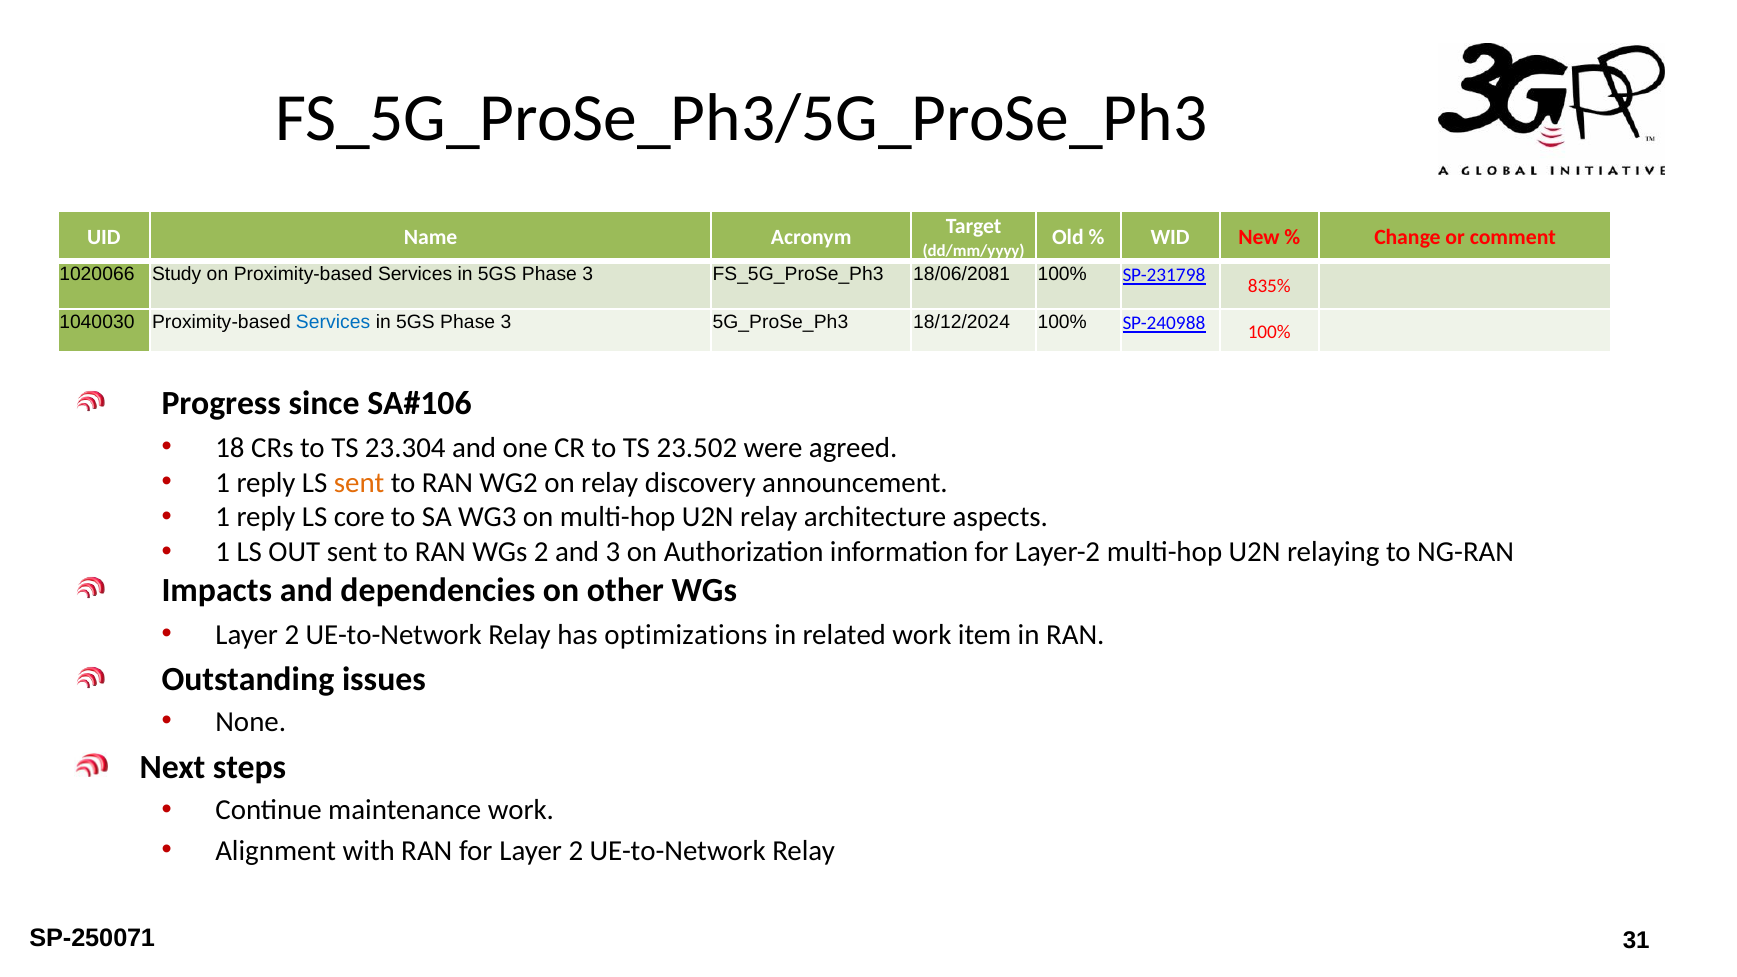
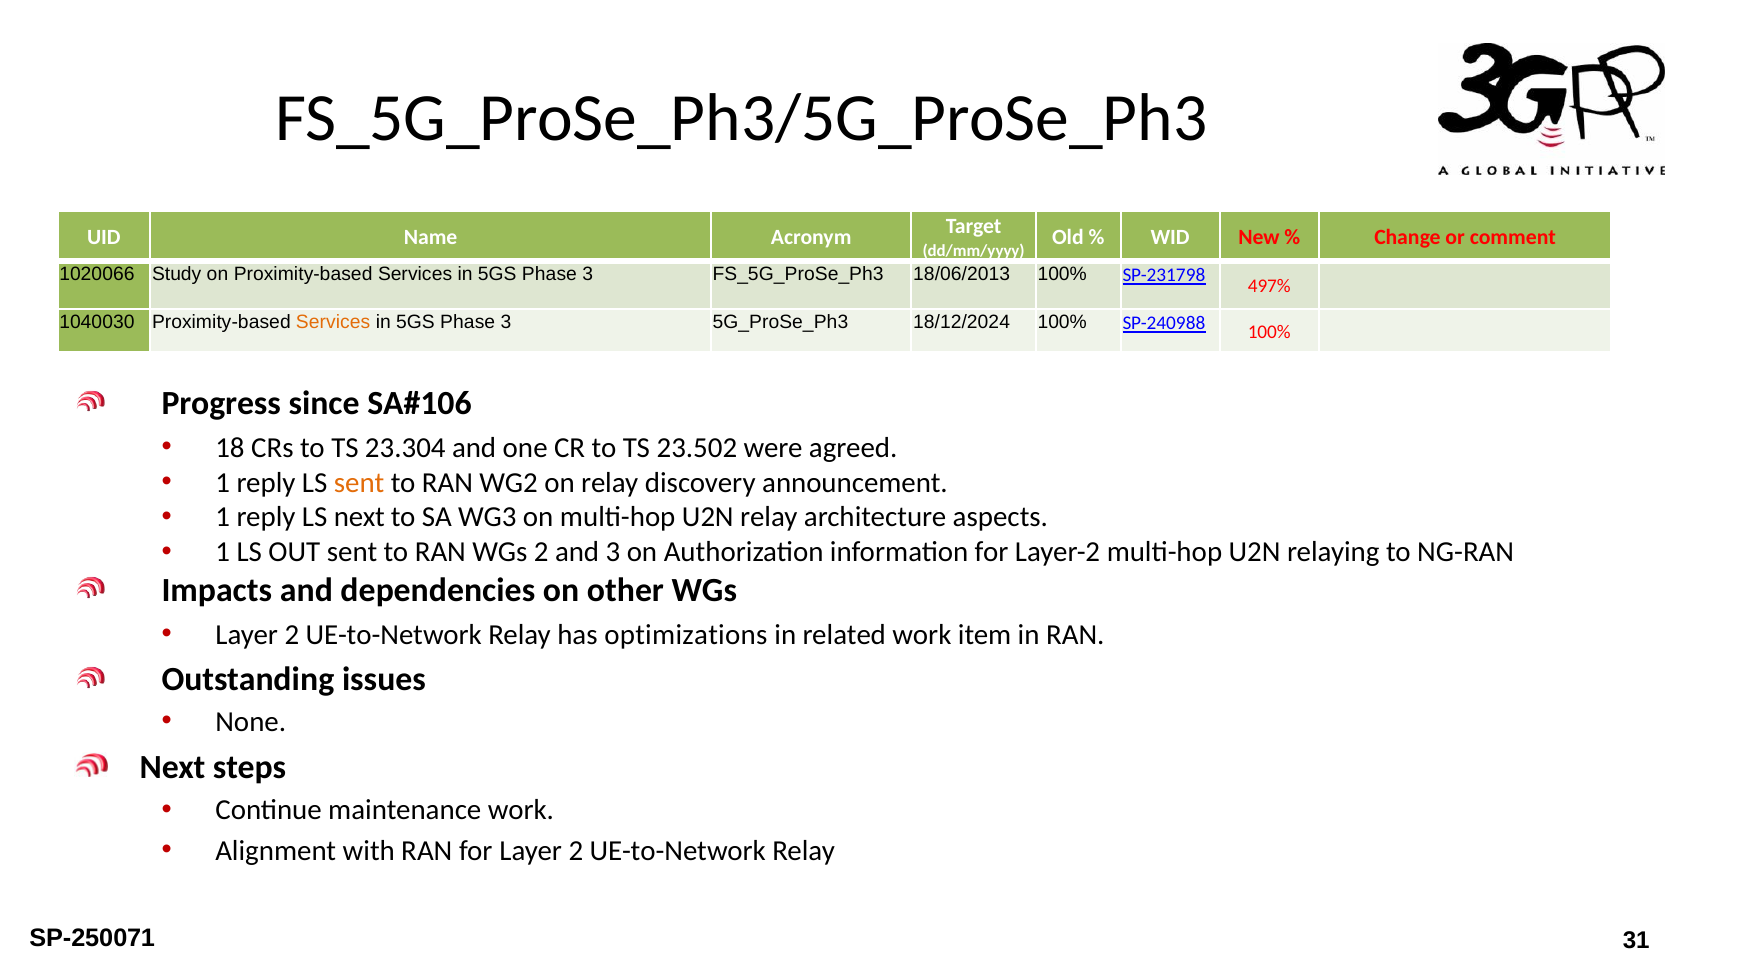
18/06/2081: 18/06/2081 -> 18/06/2013 (962, 274)
835%: 835% -> 497% (1269, 286)
Services colour: blue -> orange (333, 322)
LS core: core -> next (359, 517)
